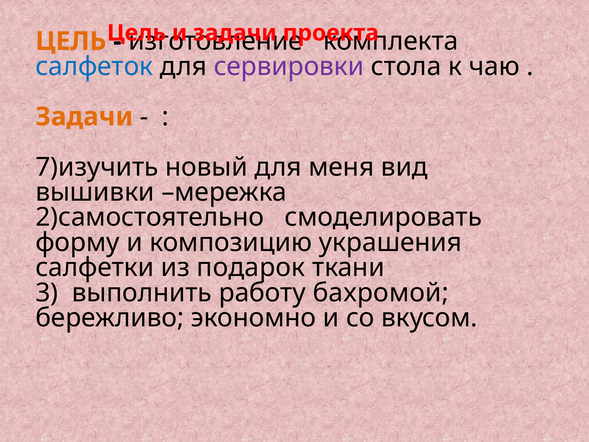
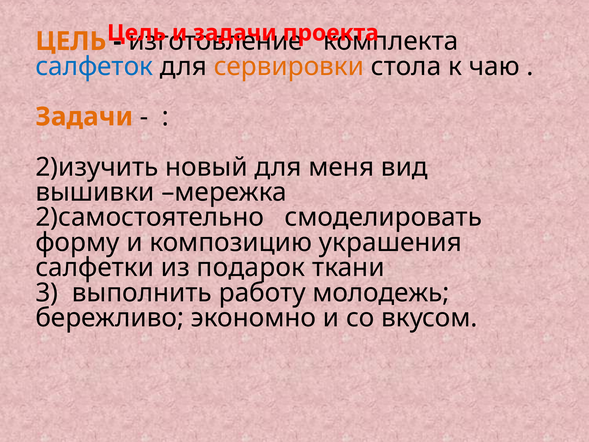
сервировки colour: purple -> orange (289, 66)
7)изучить: 7)изучить -> 2)изучить (97, 167)
бахромой: бахромой -> молодежь (381, 293)
